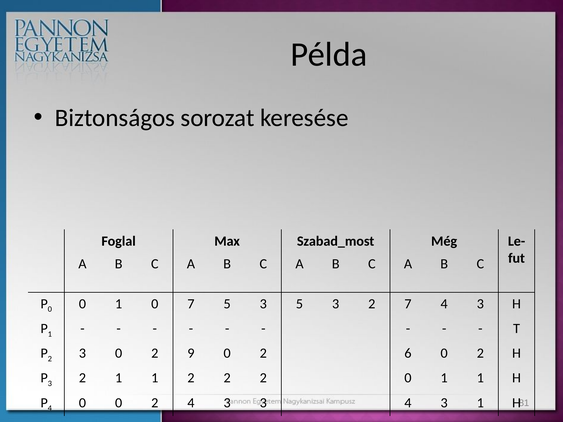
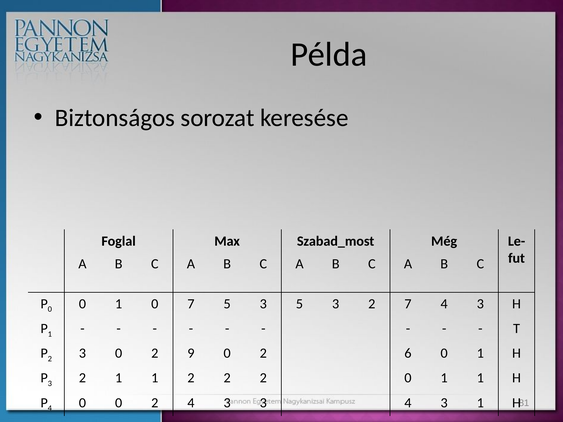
6 0 2: 2 -> 1 (480, 353)
